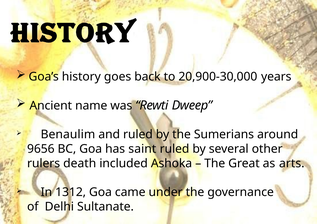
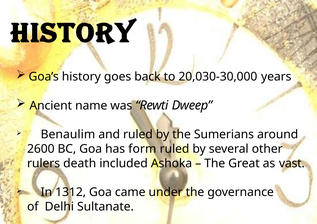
20,900-30,000: 20,900-30,000 -> 20,030-30,000 (218, 77)
9656: 9656 -> 2600 (41, 149)
saint: saint -> form (142, 149)
arts: arts -> vast (292, 164)
